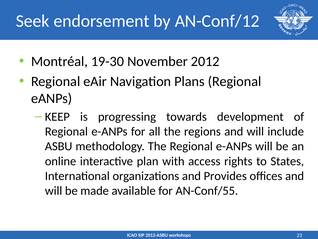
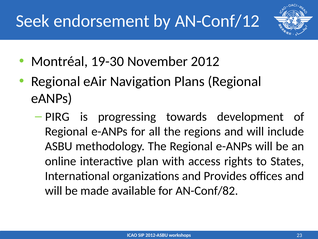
KEEP: KEEP -> PIRG (57, 116)
AN-Conf/55: AN-Conf/55 -> AN-Conf/82 (207, 190)
